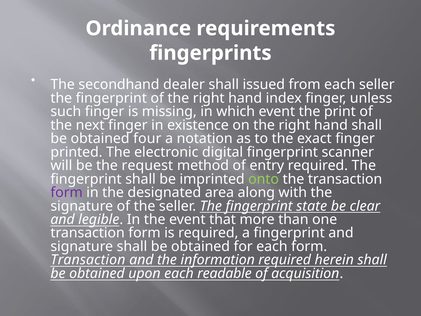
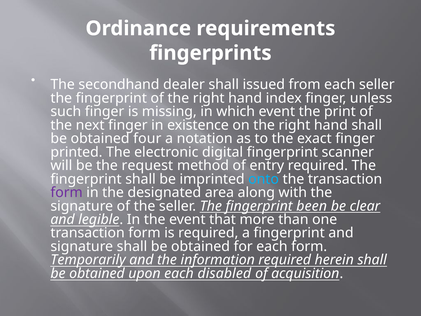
onto colour: light green -> light blue (264, 179)
state: state -> been (312, 206)
Transaction: Transaction -> Temporarily (88, 260)
readable: readable -> disabled (224, 273)
